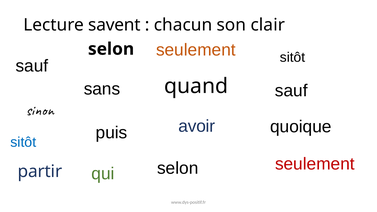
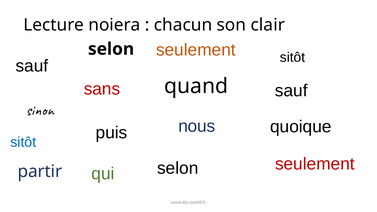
savent: savent -> noiera (114, 25)
sans colour: black -> red (102, 89)
avoir: avoir -> nous (197, 126)
